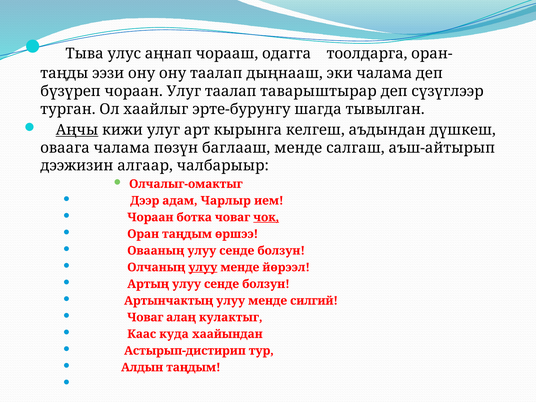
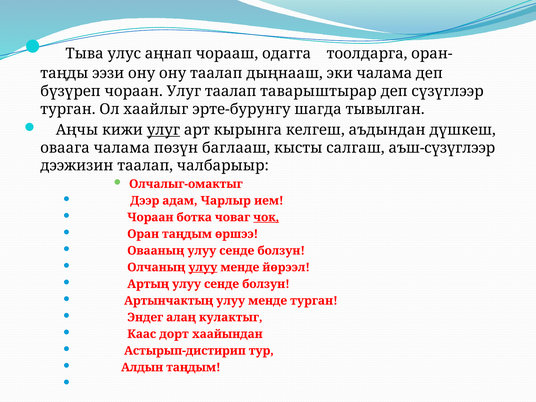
Аңчы underline: present -> none (77, 130)
улуг underline: none -> present (163, 130)
баглааш менде: менде -> кысты (298, 148)
аъш-айтырып: аъш-айтырып -> аъш-сүзүглээр (442, 148)
дээжизин алгаар: алгаар -> таалап (145, 166)
менде силгий: силгий -> турган (314, 301)
Човаг: Човаг -> Эндег (145, 317)
куда: куда -> дорт (174, 334)
